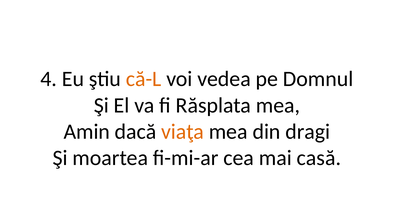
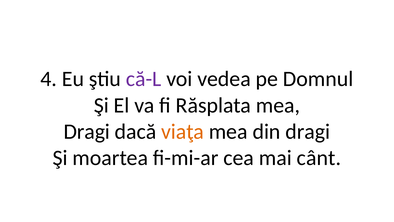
că-L colour: orange -> purple (144, 79)
Amin: Amin -> Dragi (87, 131)
casă: casă -> cânt (319, 158)
